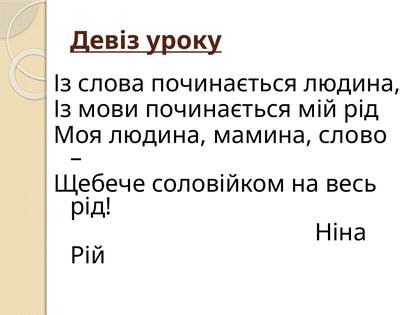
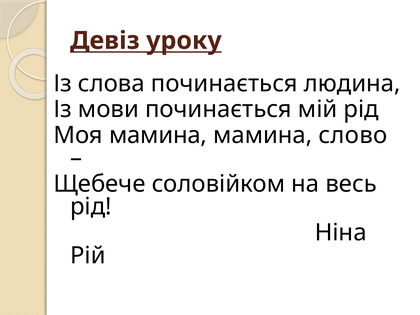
Моя людина: людина -> мамина (158, 135)
